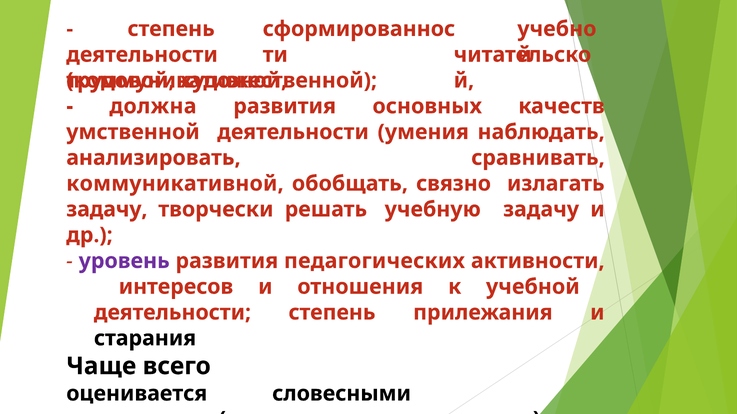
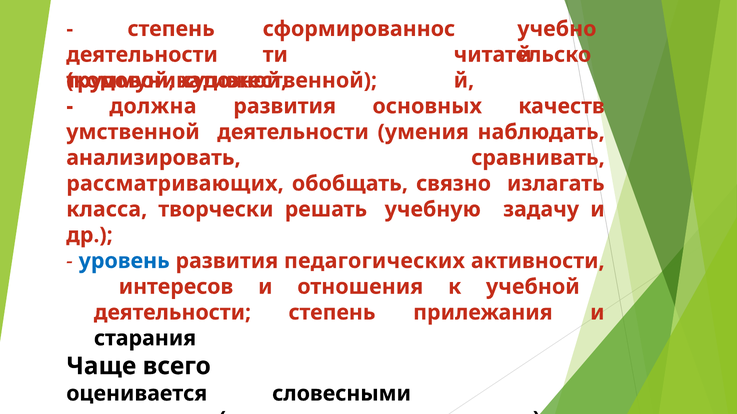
коммуникативной: коммуникативной -> рассматривающих (175, 184)
задачу: задачу -> класса (107, 210)
уровень colour: purple -> blue (124, 261)
